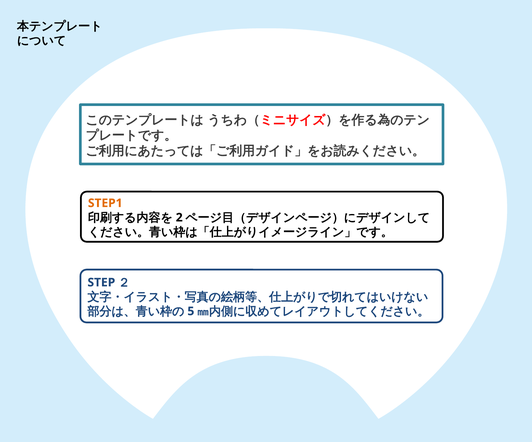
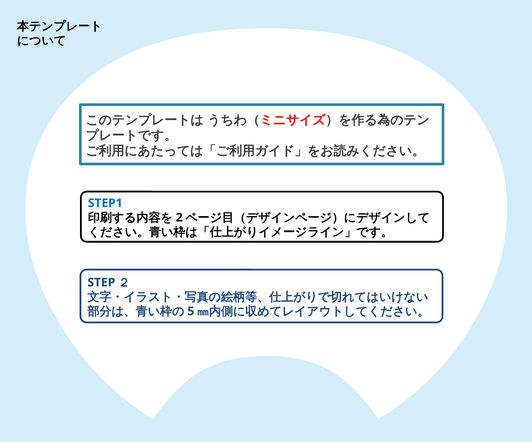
STEP1 colour: orange -> blue (105, 203)
